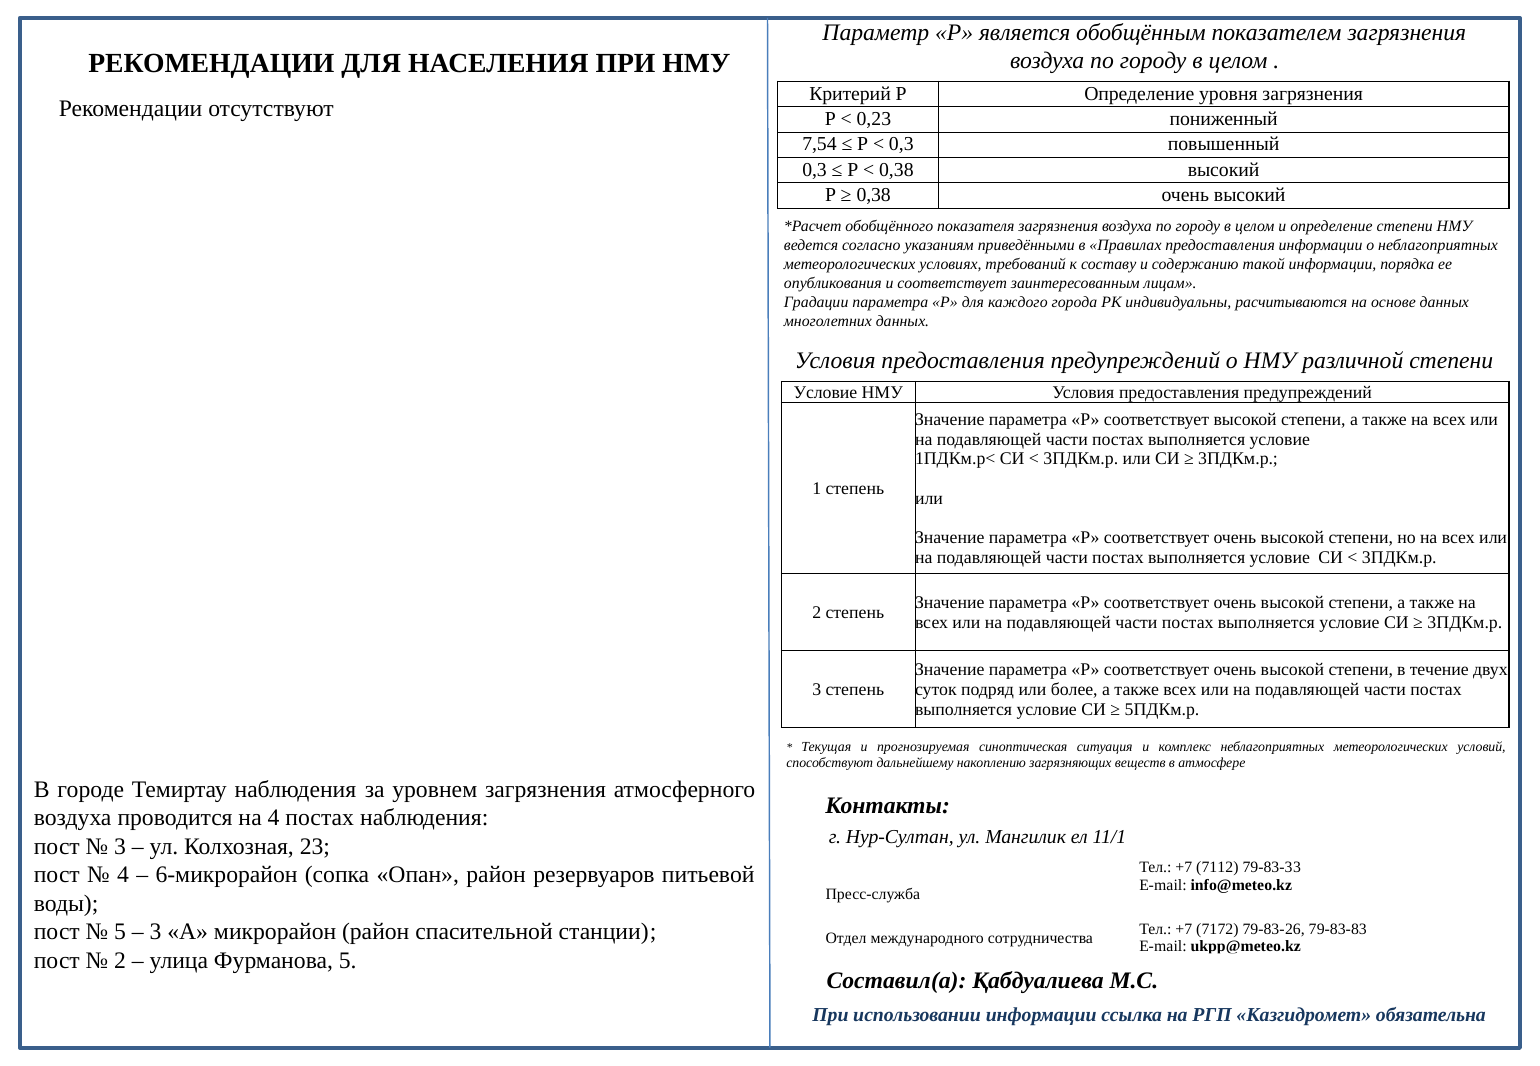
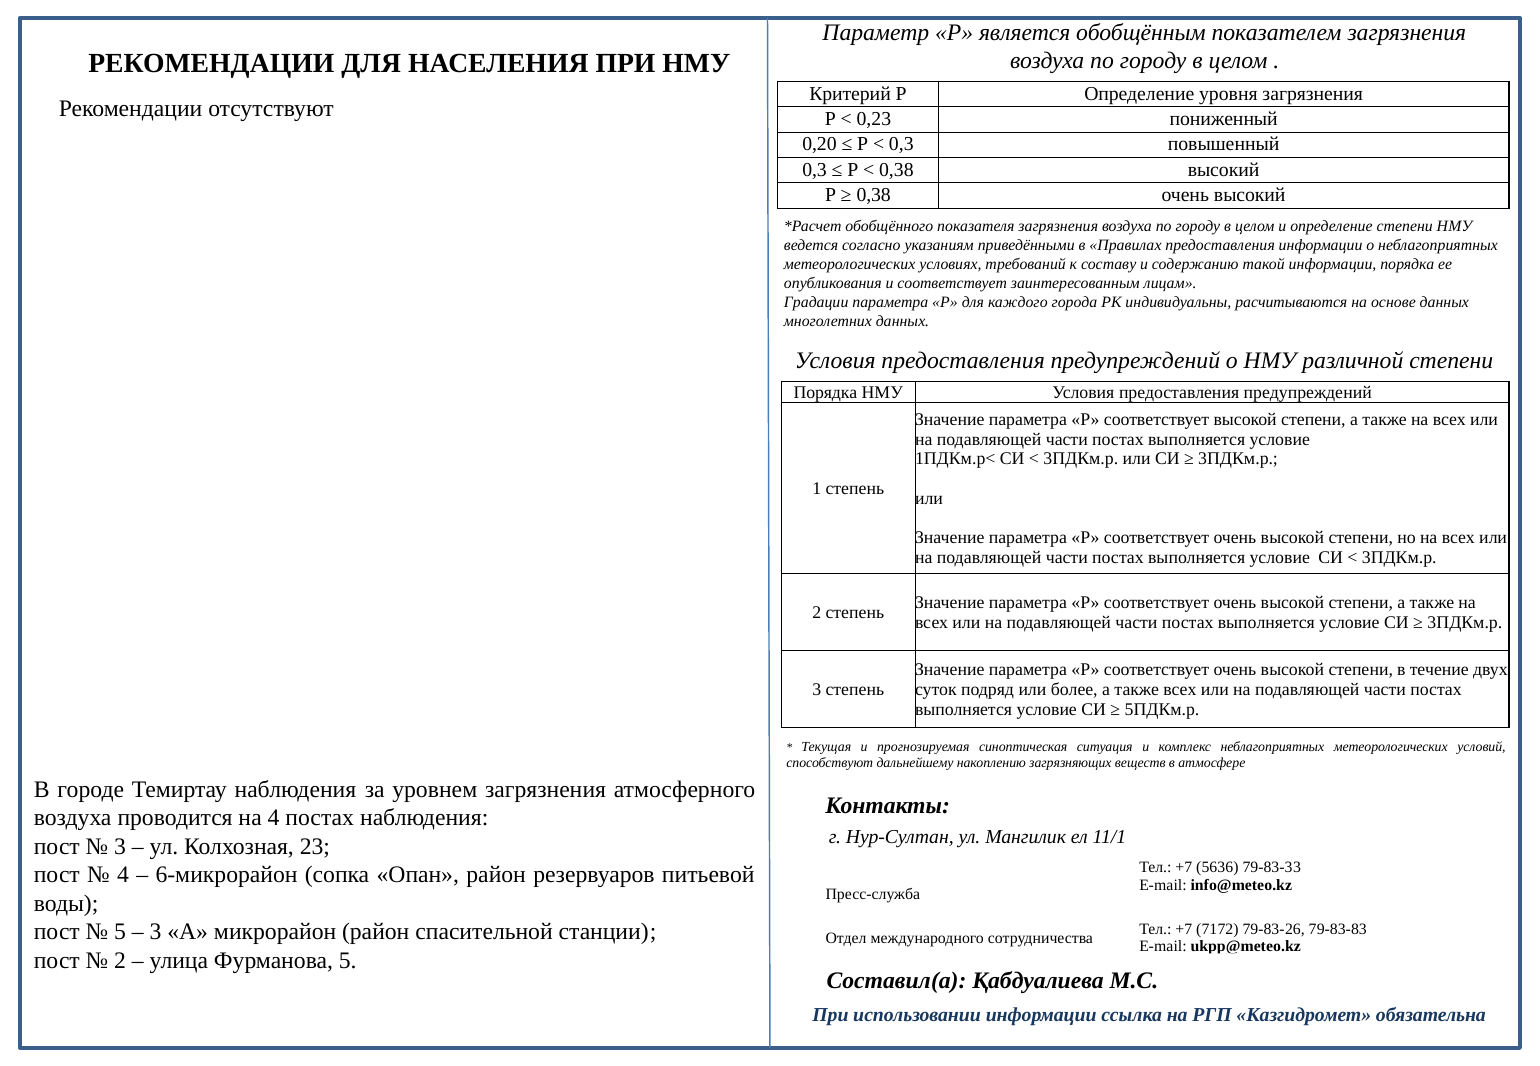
7,54: 7,54 -> 0,20 (819, 144)
Условие: Условие -> Порядка (825, 392)
7112: 7112 -> 5636 (1217, 868)
